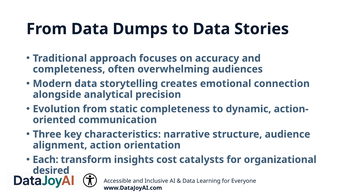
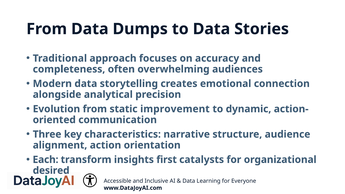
static completeness: completeness -> improvement (175, 109)
cost: cost -> first (167, 160)
